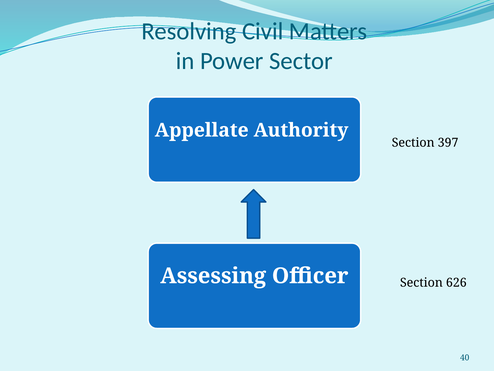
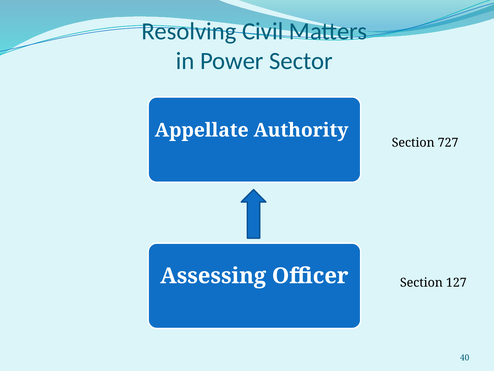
397: 397 -> 727 (448, 142)
626: 626 -> 127 (456, 282)
